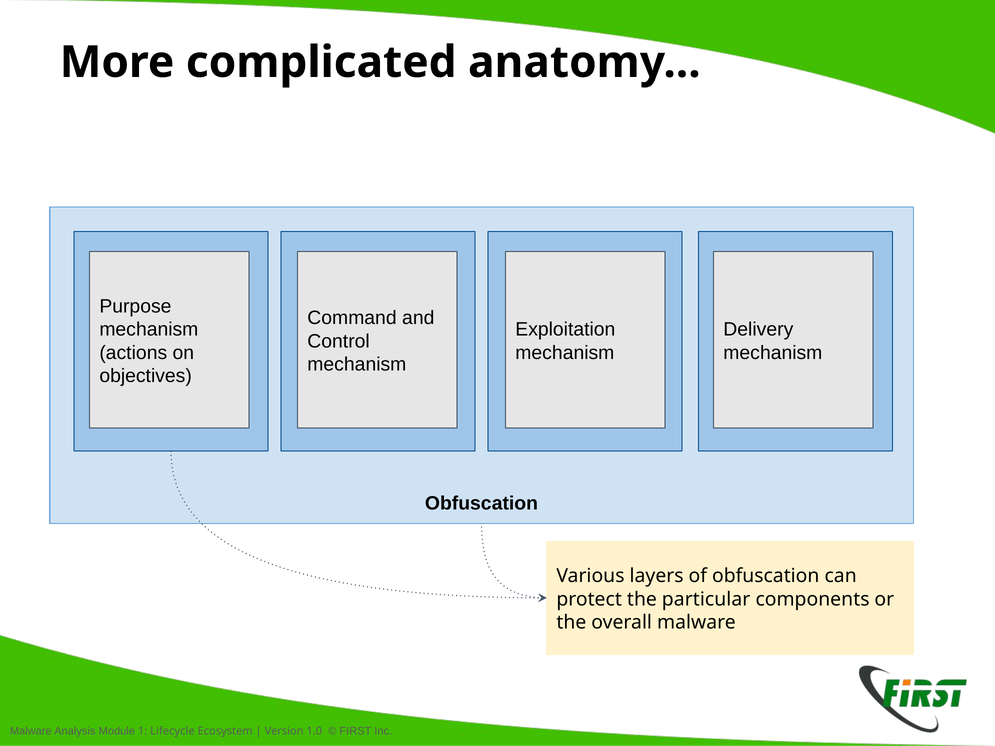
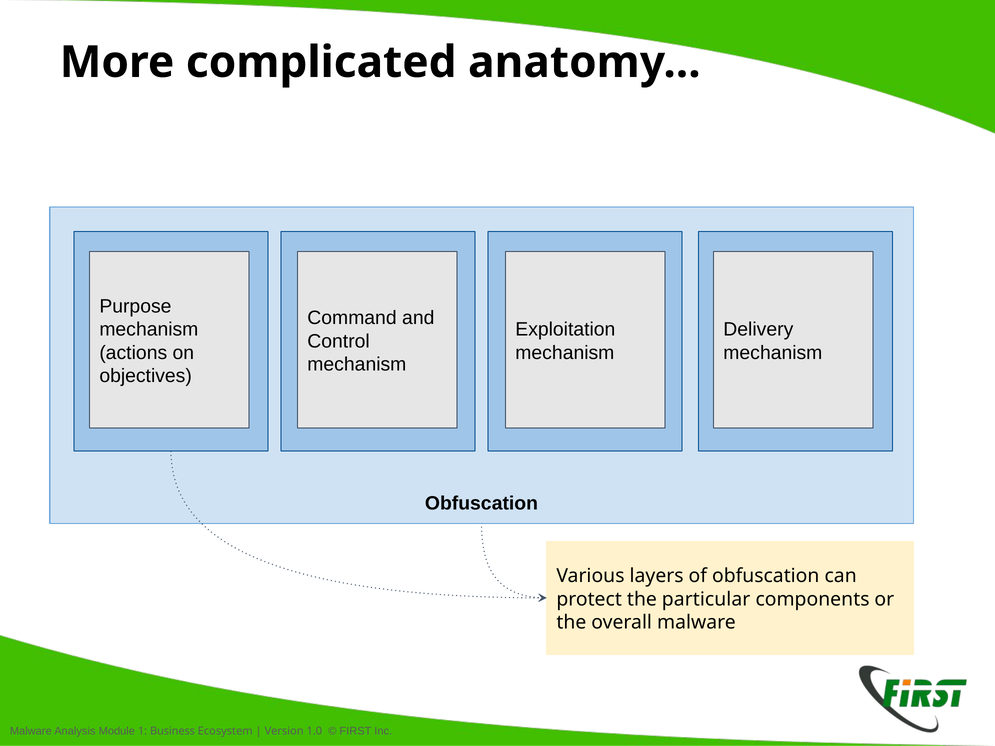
Lifecycle: Lifecycle -> Business (173, 731)
